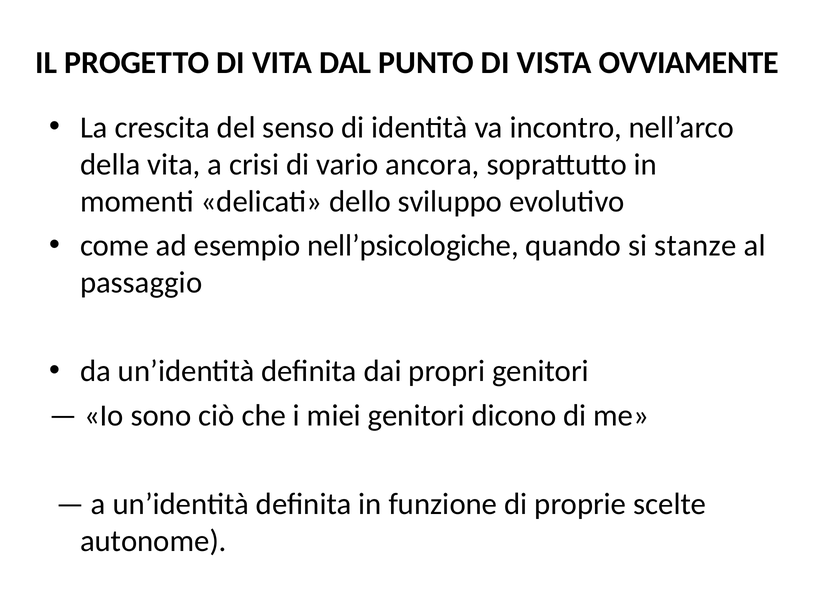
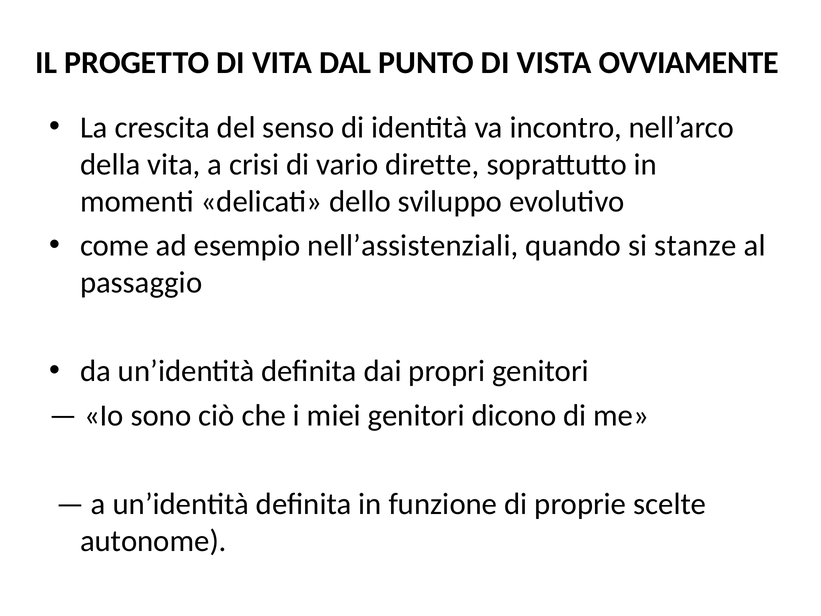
ancora: ancora -> dirette (432, 164)
nell’psicologiche: nell’psicologiche -> nell’assistenziali (413, 246)
